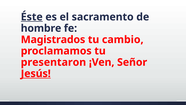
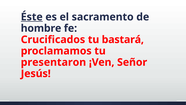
Magistrados: Magistrados -> Crucificados (53, 39)
cambio: cambio -> bastará (123, 39)
Jesús underline: present -> none (36, 73)
